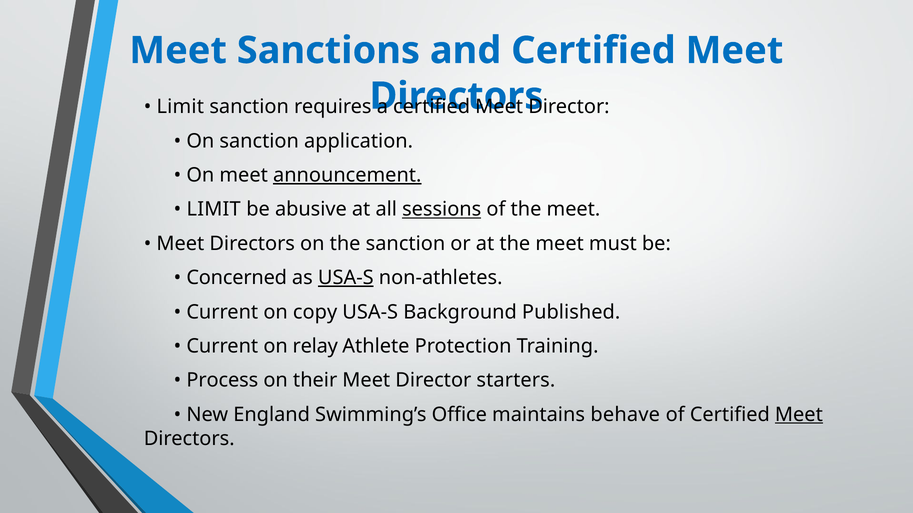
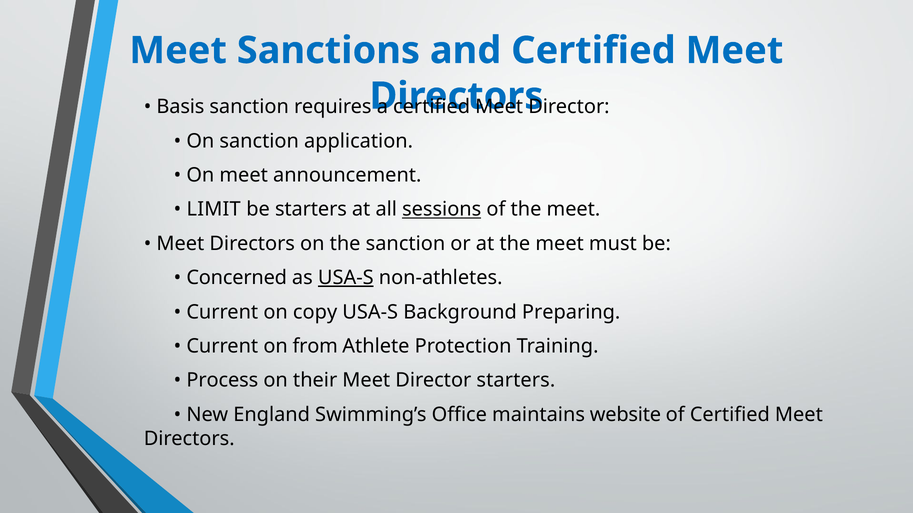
Limit: Limit -> Basis (180, 107)
announcement underline: present -> none (347, 175)
be abusive: abusive -> starters (311, 210)
Published: Published -> Preparing (571, 312)
relay: relay -> from (315, 347)
behave: behave -> website (625, 415)
Meet underline: present -> none (799, 415)
